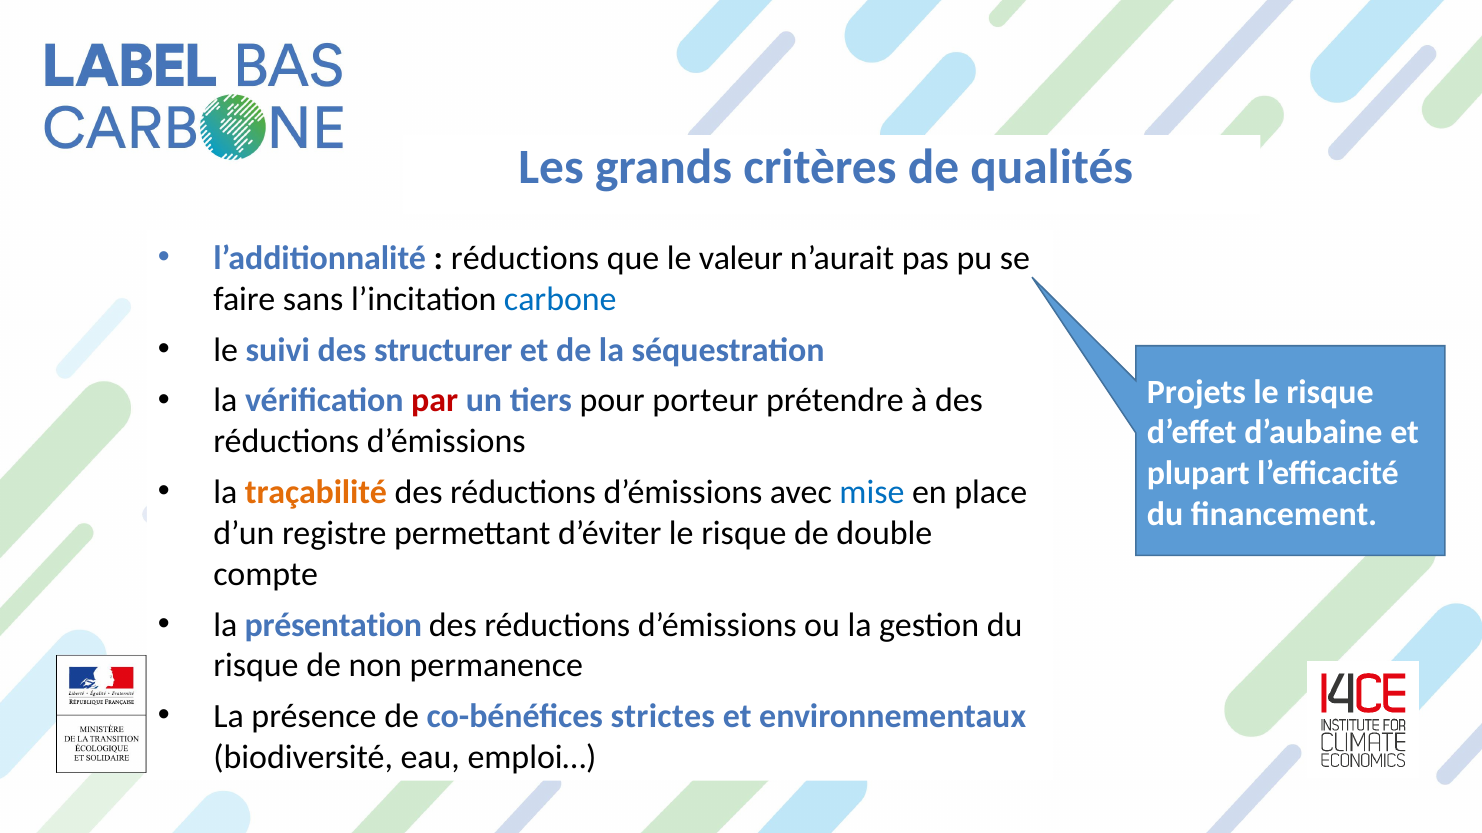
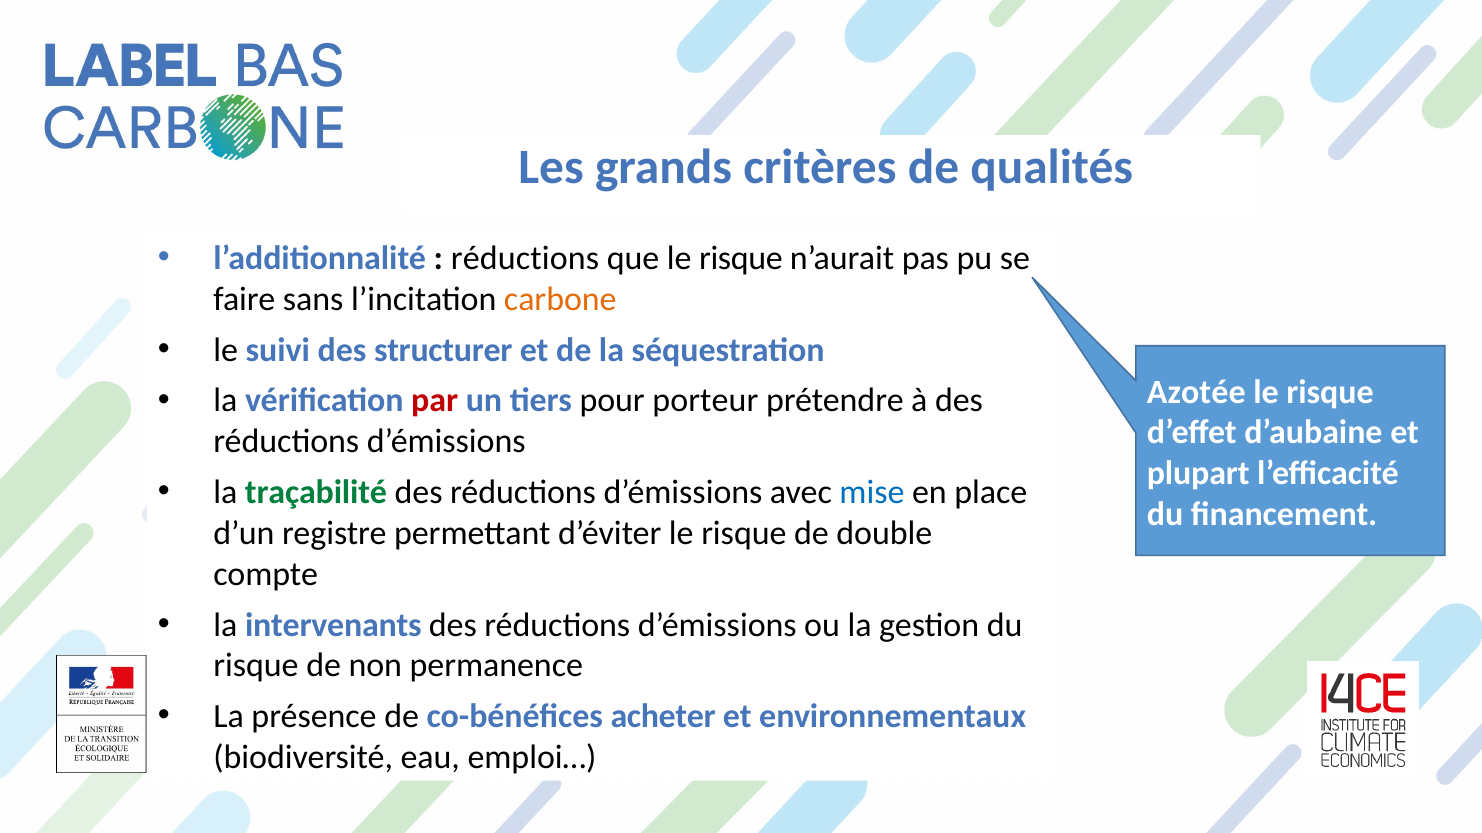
que le valeur: valeur -> risque (741, 258)
carbone colour: blue -> orange (560, 299)
Projets: Projets -> Azotée (1196, 392)
traçabilité colour: orange -> green (316, 493)
présentation: présentation -> intervenants (333, 625)
strictes: strictes -> acheter (663, 717)
